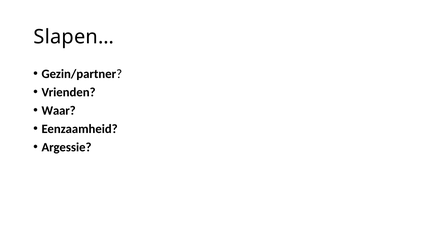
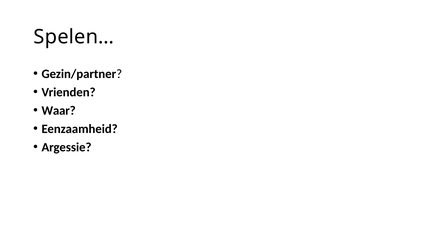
Slapen…: Slapen… -> Spelen… (74, 37)
